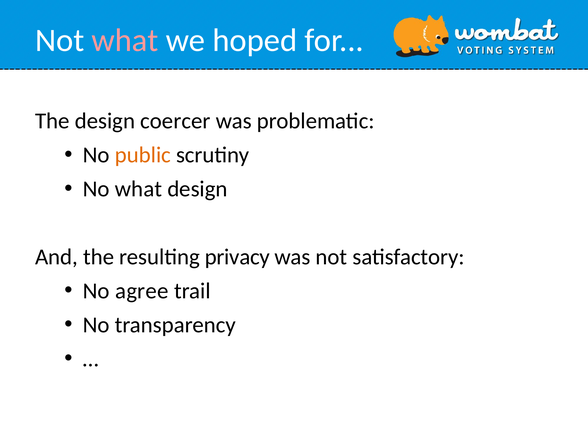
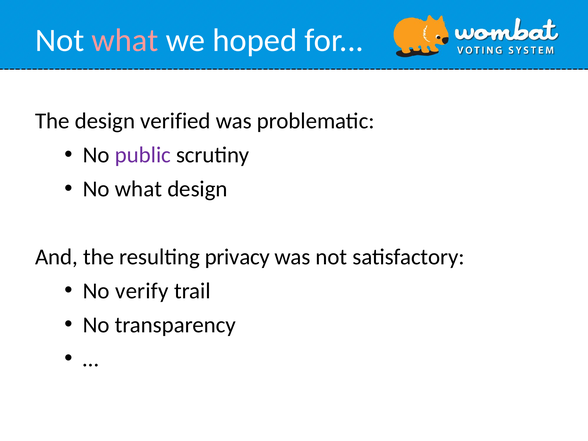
coercer: coercer -> verified (175, 121)
public colour: orange -> purple (143, 155)
agree: agree -> verify (142, 291)
